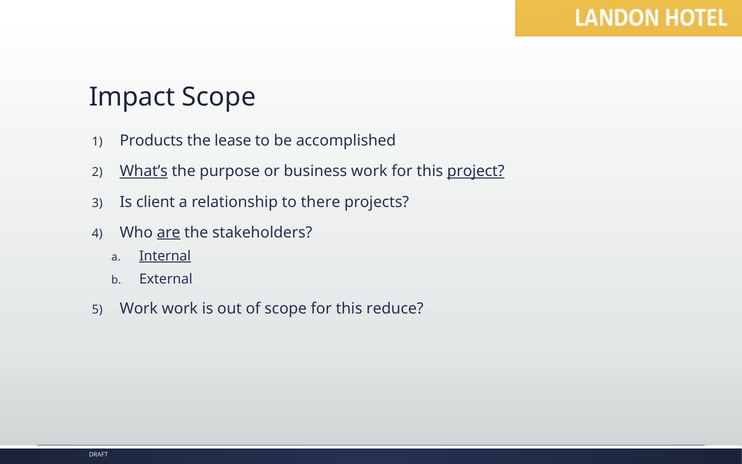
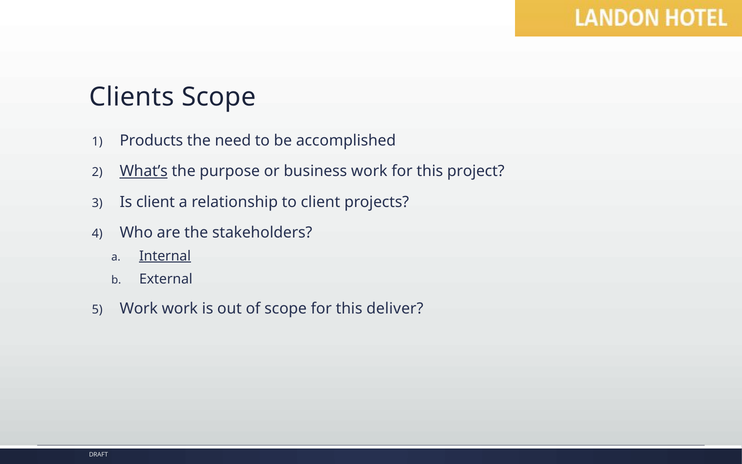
Impact: Impact -> Clients (132, 97)
lease: lease -> need (233, 141)
project underline: present -> none (476, 171)
to there: there -> client (321, 202)
are underline: present -> none (169, 232)
reduce: reduce -> deliver (395, 309)
